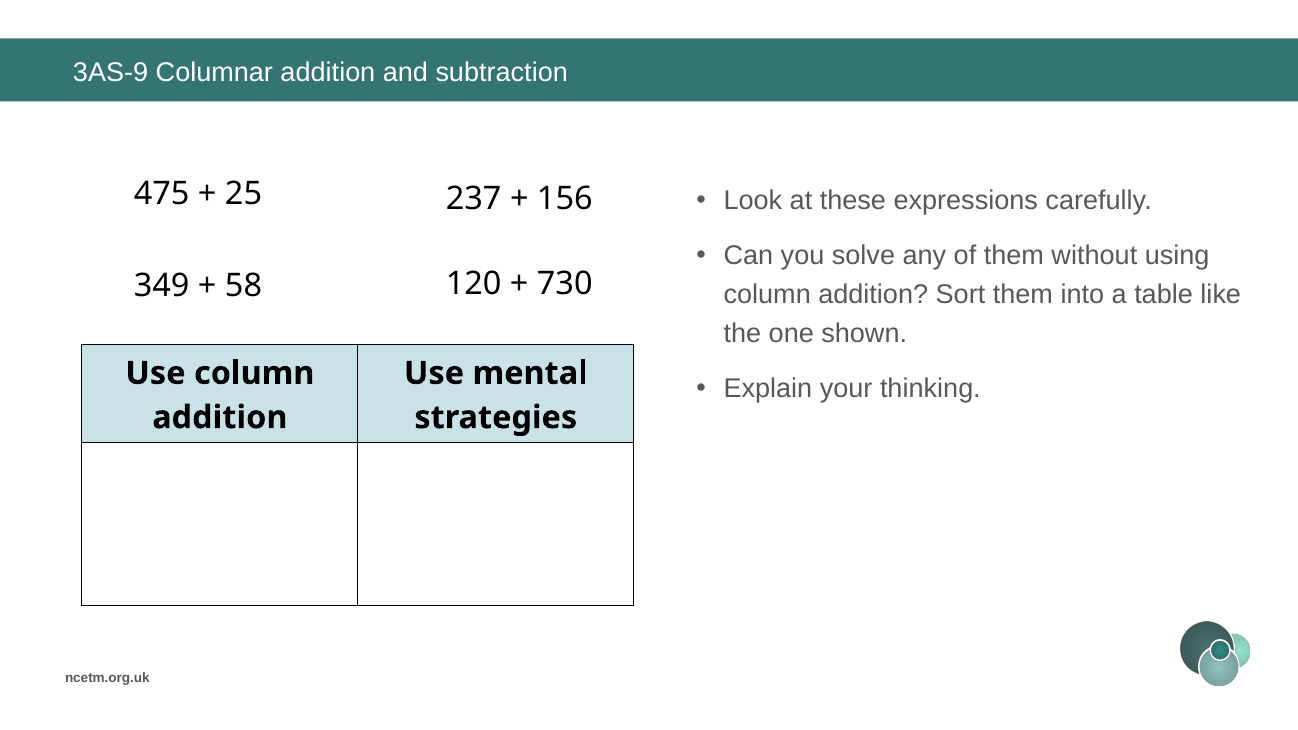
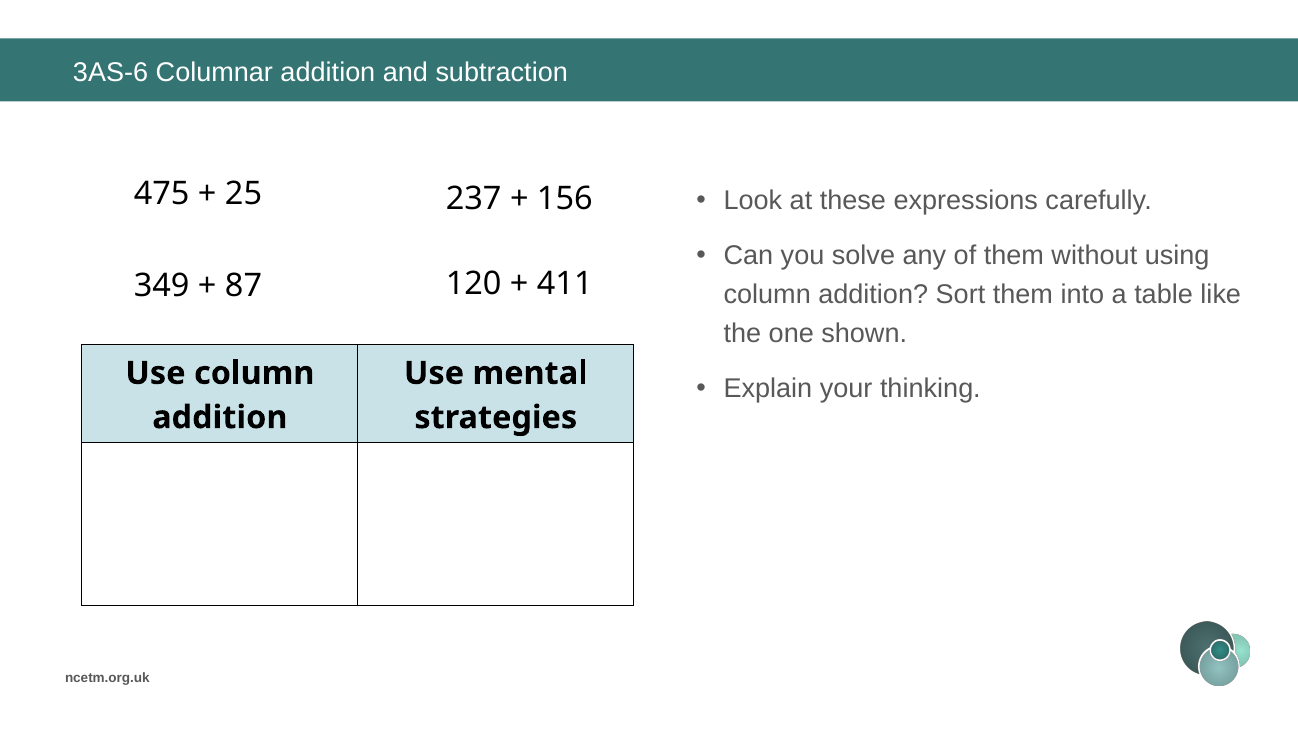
3AS-9: 3AS-9 -> 3AS-6 (111, 72)
730: 730 -> 411 (565, 284)
58: 58 -> 87 (243, 285)
